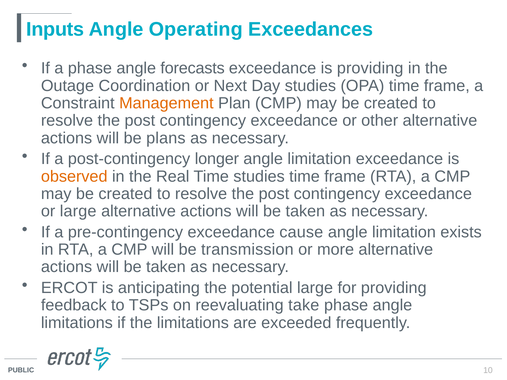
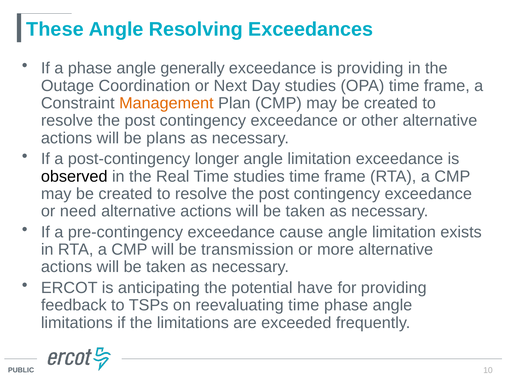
Inputs: Inputs -> These (55, 29)
Operating: Operating -> Resolving (196, 29)
forecasts: forecasts -> generally (193, 68)
observed colour: orange -> black (74, 176)
or large: large -> need (78, 211)
potential large: large -> have (315, 288)
reevaluating take: take -> time (304, 305)
